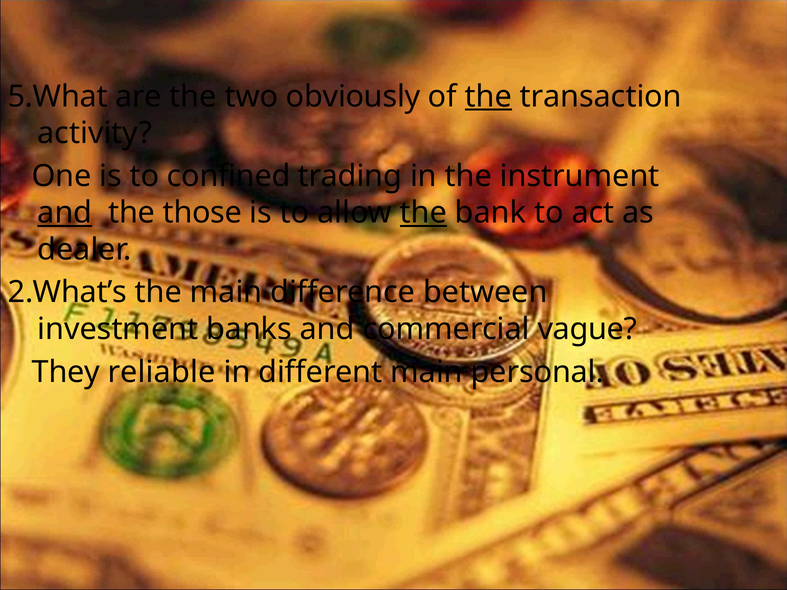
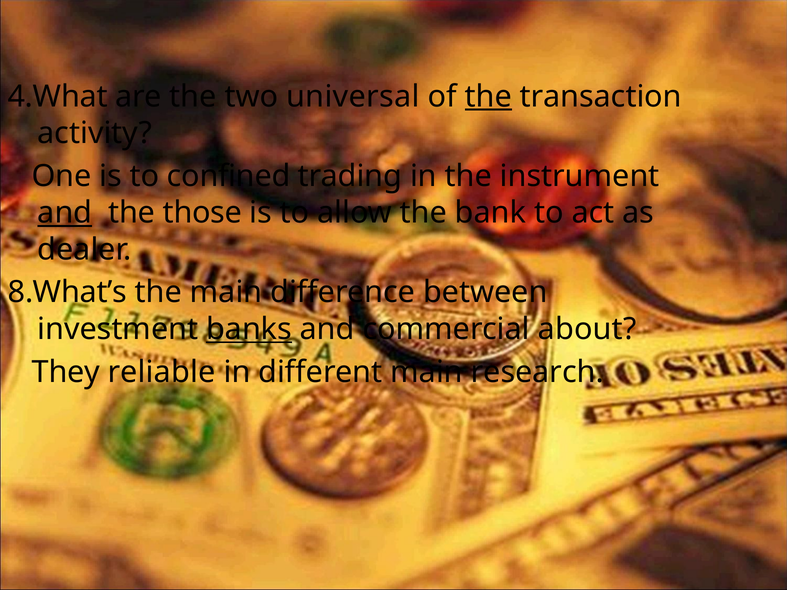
5.What: 5.What -> 4.What (58, 96)
obviously: obviously -> universal (353, 96)
the underline: present -> none (423, 213)
2.What’s: 2.What’s -> 8.What’s (67, 292)
banks underline: none -> present (249, 329)
vague: vague -> about (587, 329)
personal: personal -> research (537, 372)
